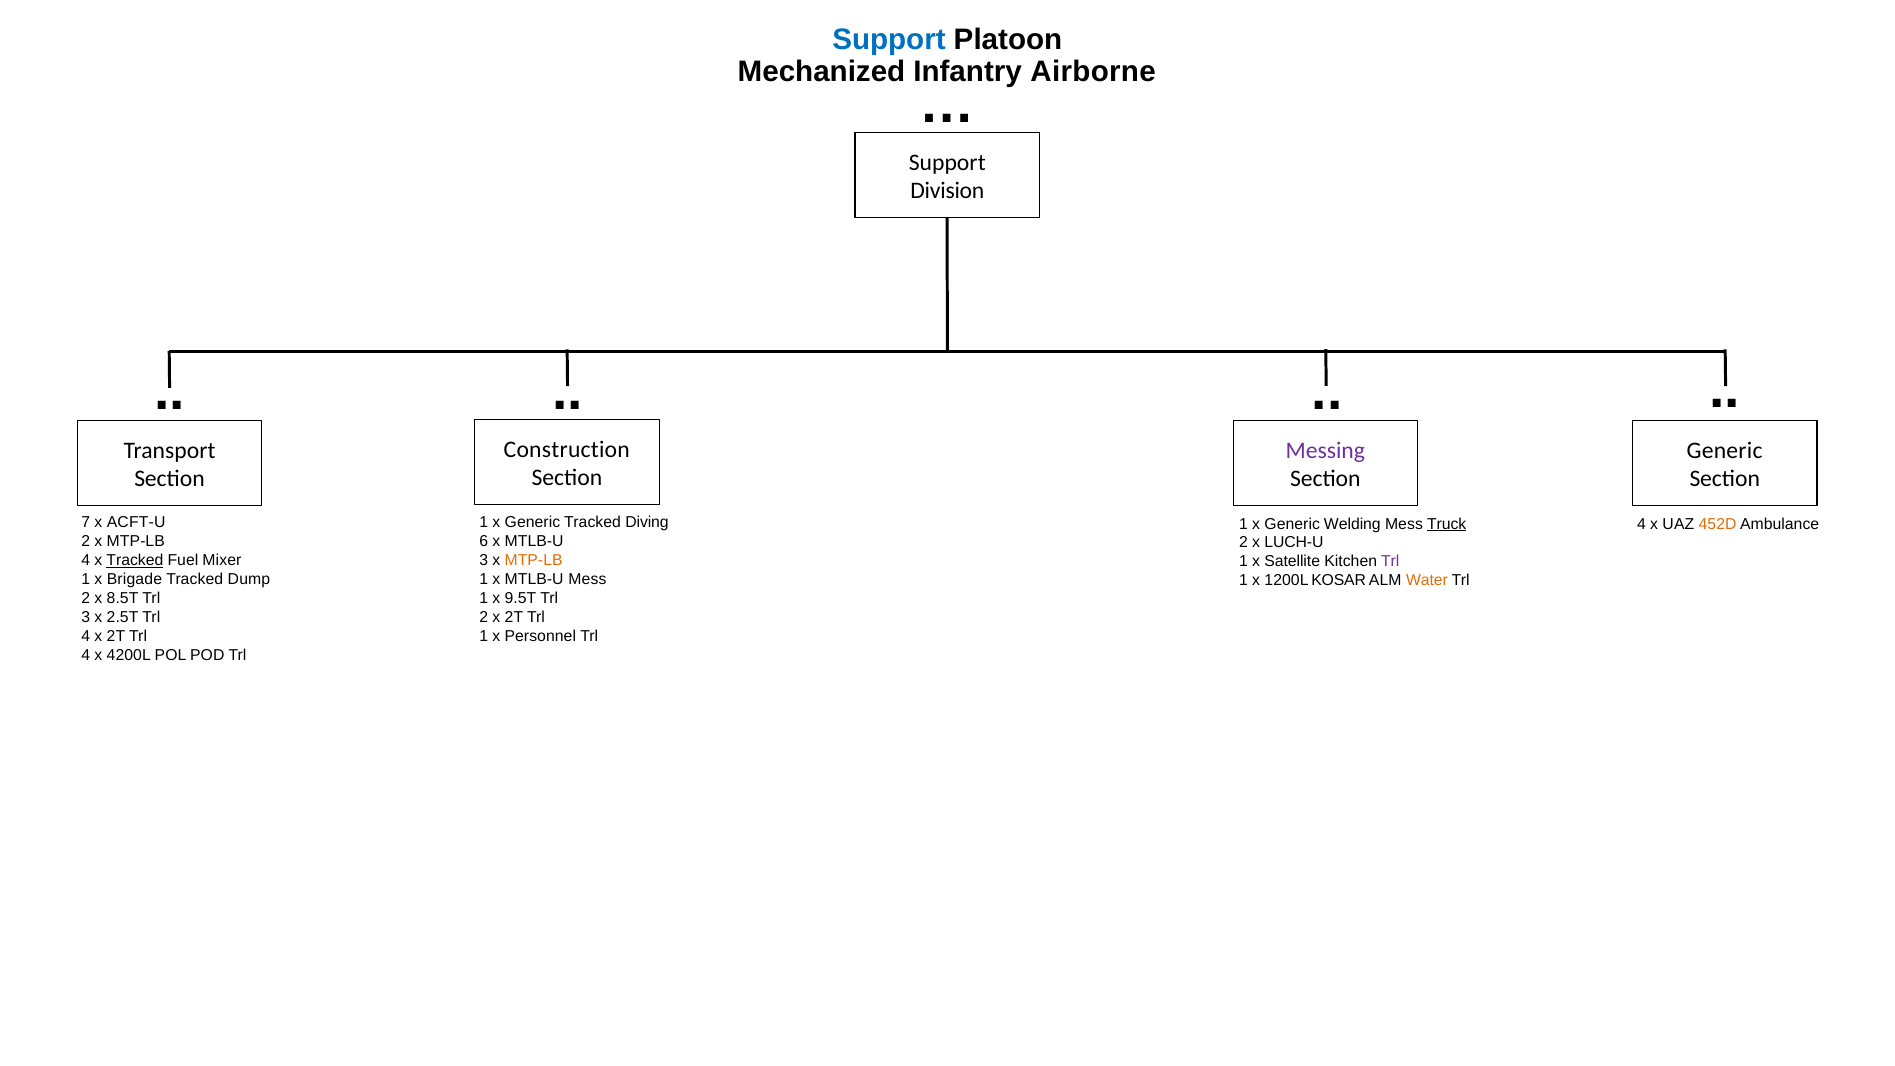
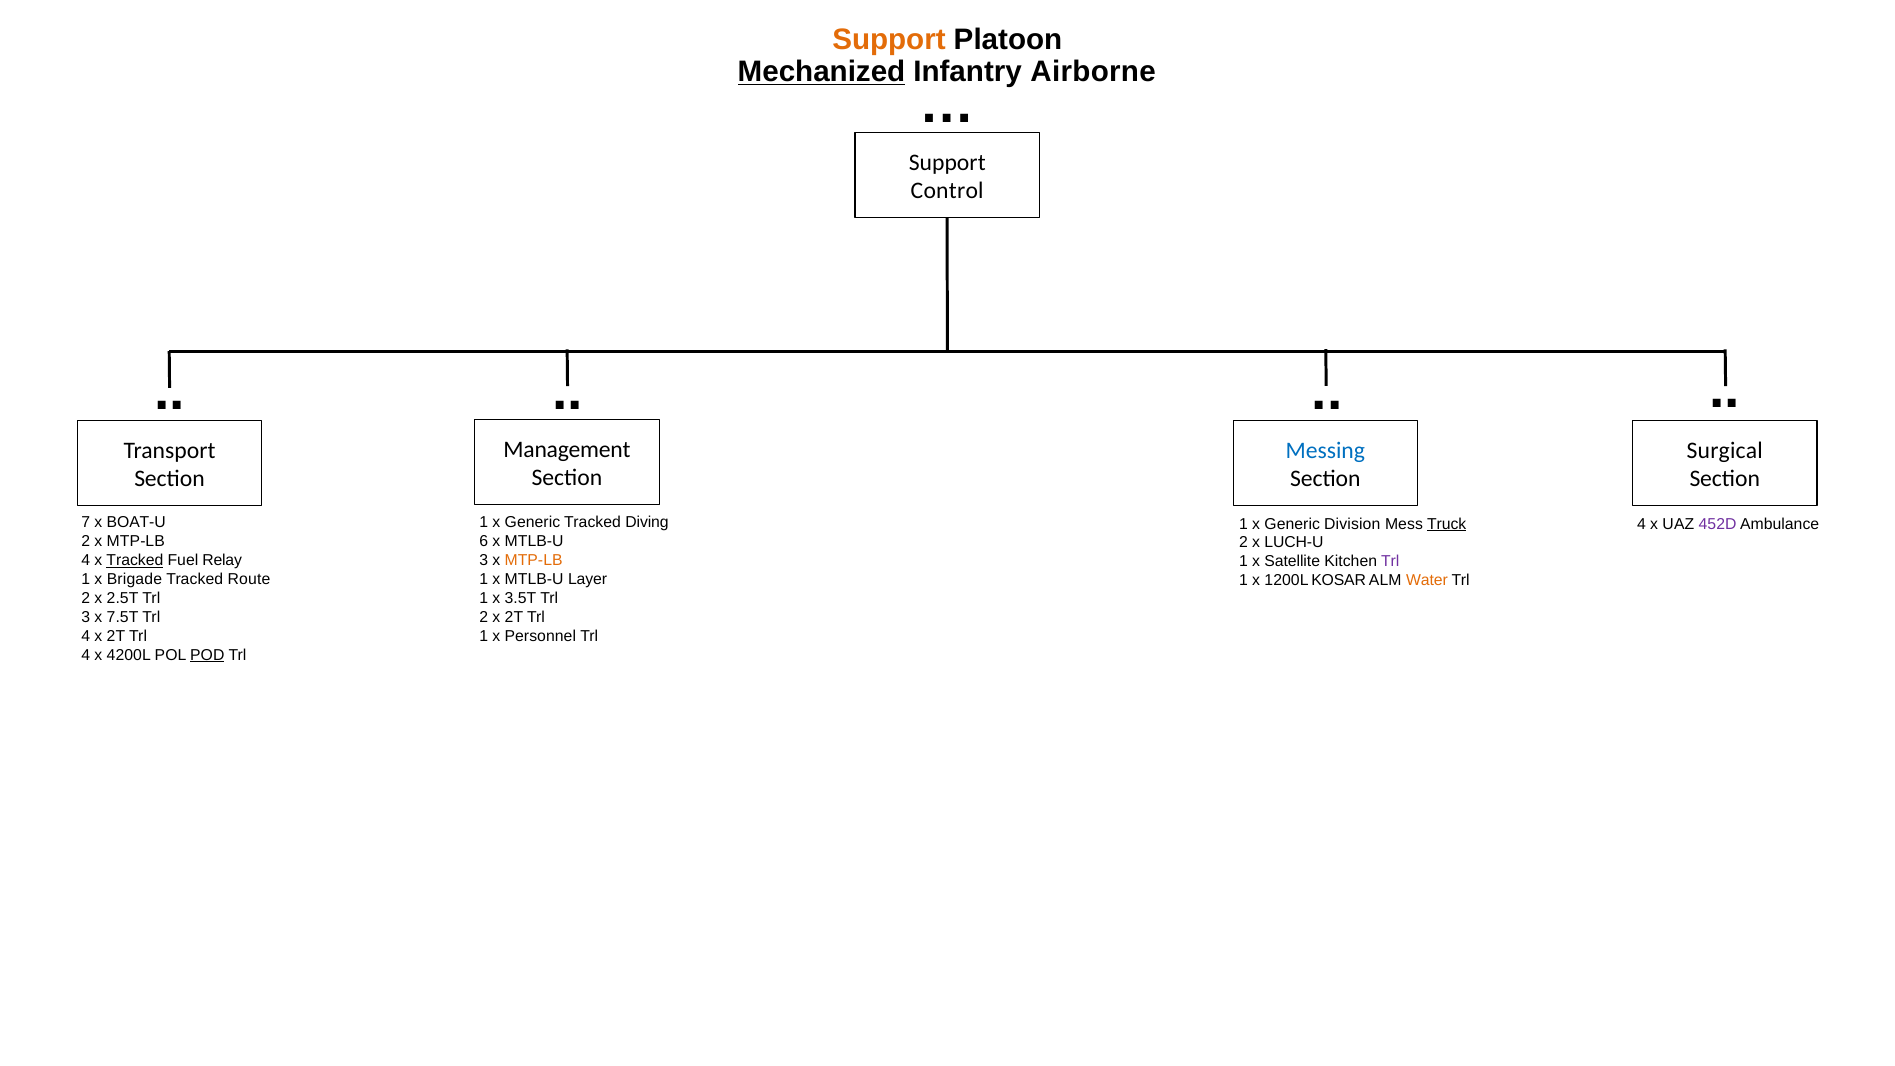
Support colour: blue -> orange (889, 40)
Mechanized underline: none -> present (821, 72)
Division: Division -> Control (947, 191)
Construction: Construction -> Management (567, 450)
Messing colour: purple -> blue (1325, 450)
Generic: Generic -> Surgical (1725, 450)
ACFT-U: ACFT-U -> BOAT-U (136, 522)
Welding: Welding -> Division (1352, 524)
452D colour: orange -> purple (1718, 524)
Mixer: Mixer -> Relay (222, 560)
Dump: Dump -> Route (249, 579)
MTLB-U Mess: Mess -> Layer (588, 579)
8.5T: 8.5T -> 2.5T (123, 598)
9.5T: 9.5T -> 3.5T (520, 598)
2.5T: 2.5T -> 7.5T (123, 617)
POD underline: none -> present (207, 655)
